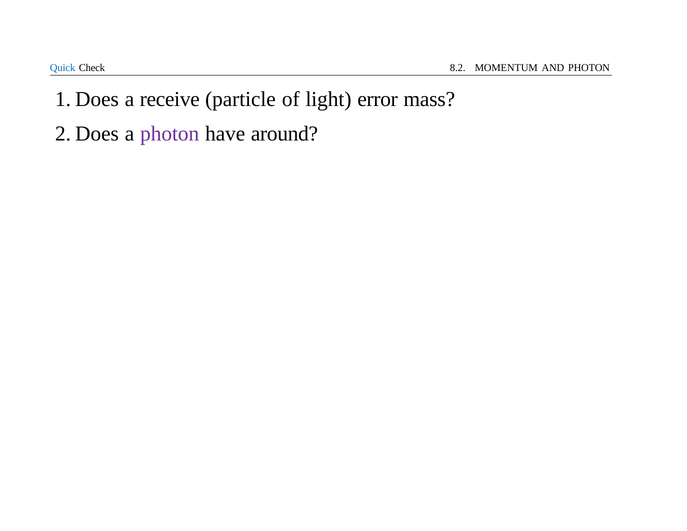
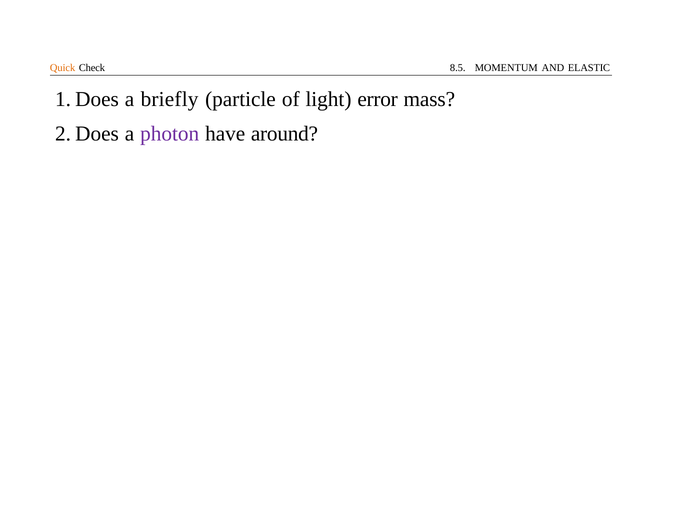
Quick colour: blue -> orange (63, 68)
8.2: 8.2 -> 8.5 (458, 68)
AND PHOTON: PHOTON -> ELASTIC (589, 68)
receive: receive -> briefly (170, 99)
